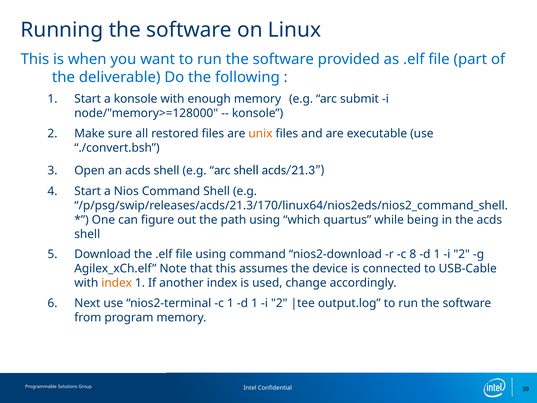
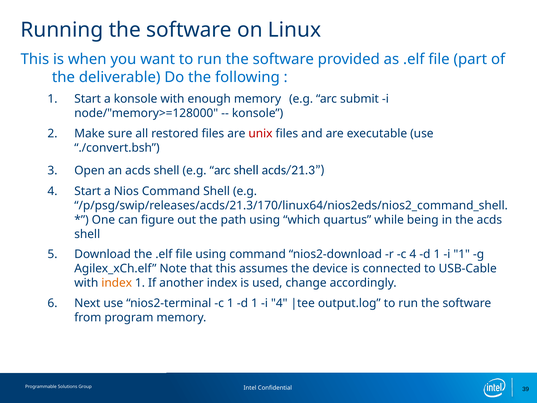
unix colour: orange -> red (260, 134)
c 8: 8 -> 4 (413, 254)
2: 2 -> 1 (462, 254)
2: 2 -> 4 (279, 303)
